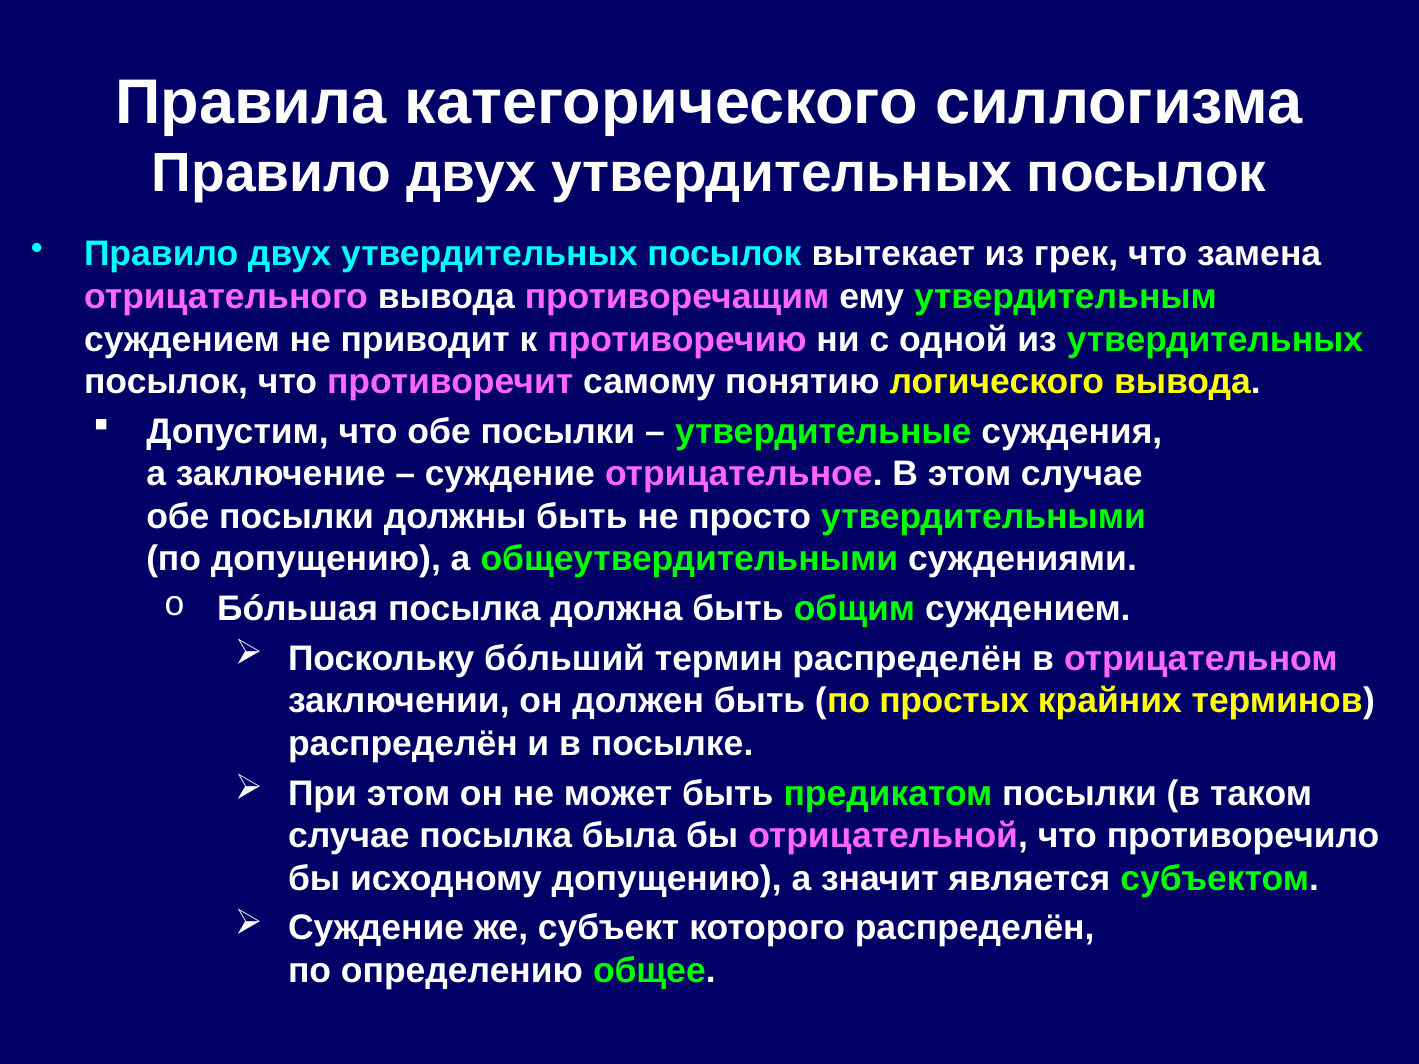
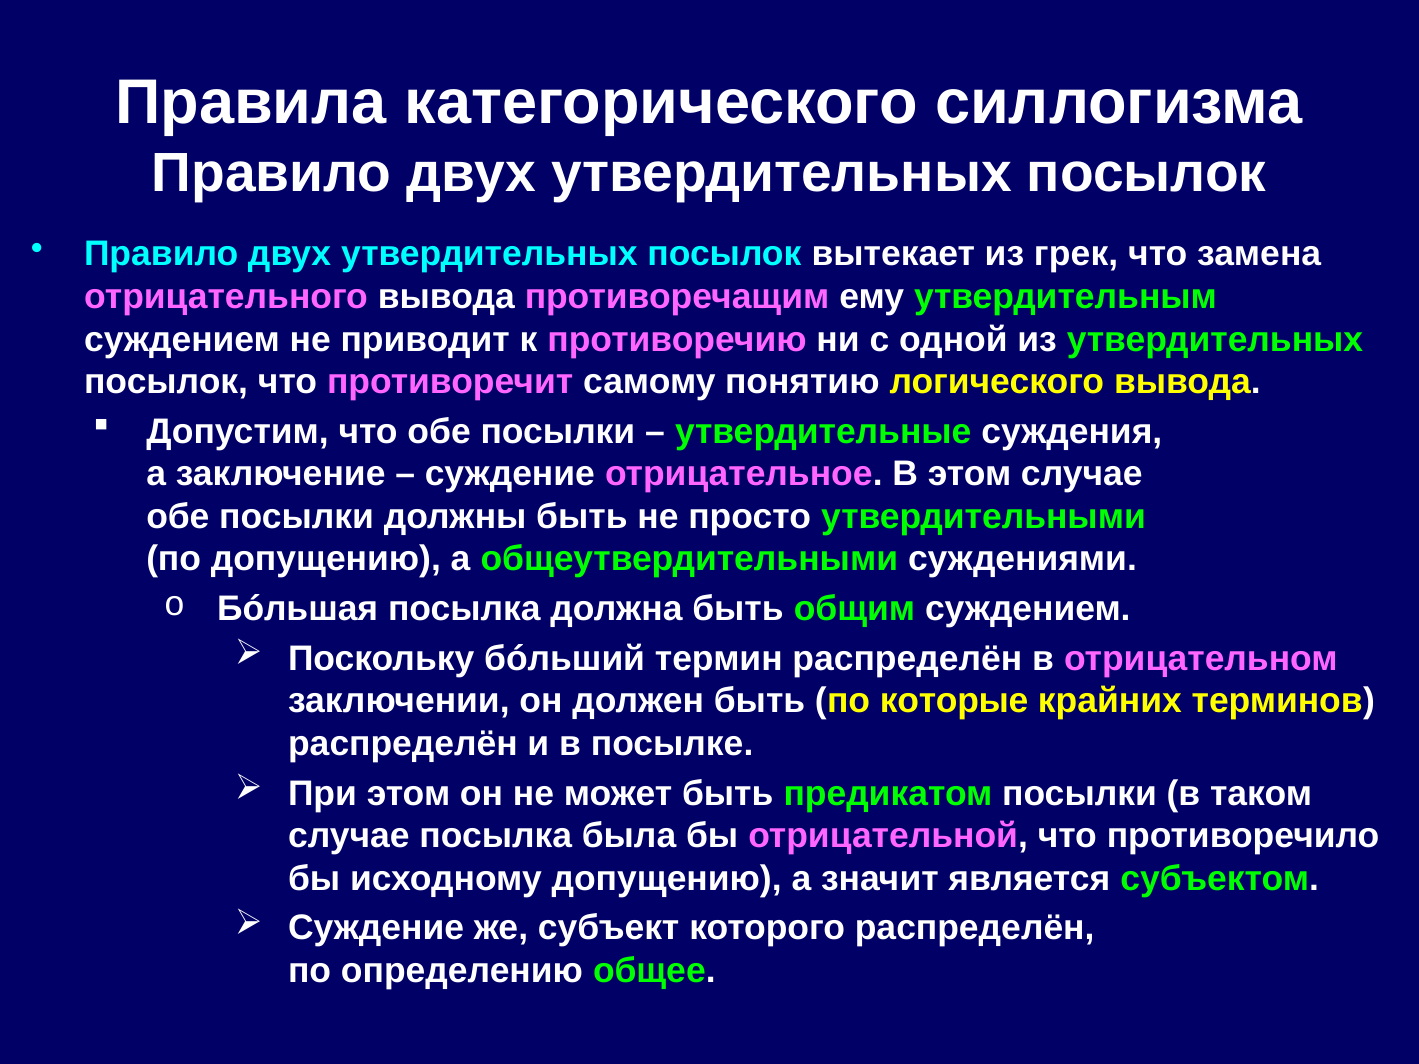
простых: простых -> которые (954, 701)
